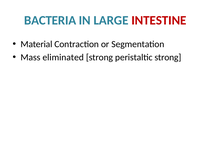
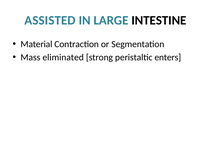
BACTERIA: BACTERIA -> ASSISTED (50, 20)
INTESTINE colour: red -> black (159, 20)
peristaltic strong: strong -> enters (168, 57)
